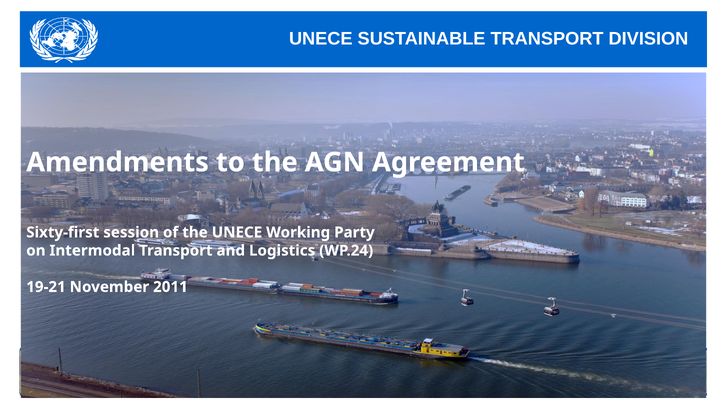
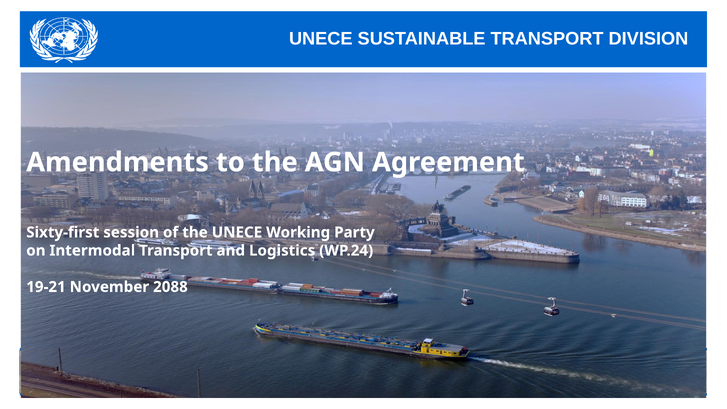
2011: 2011 -> 2088 (170, 287)
